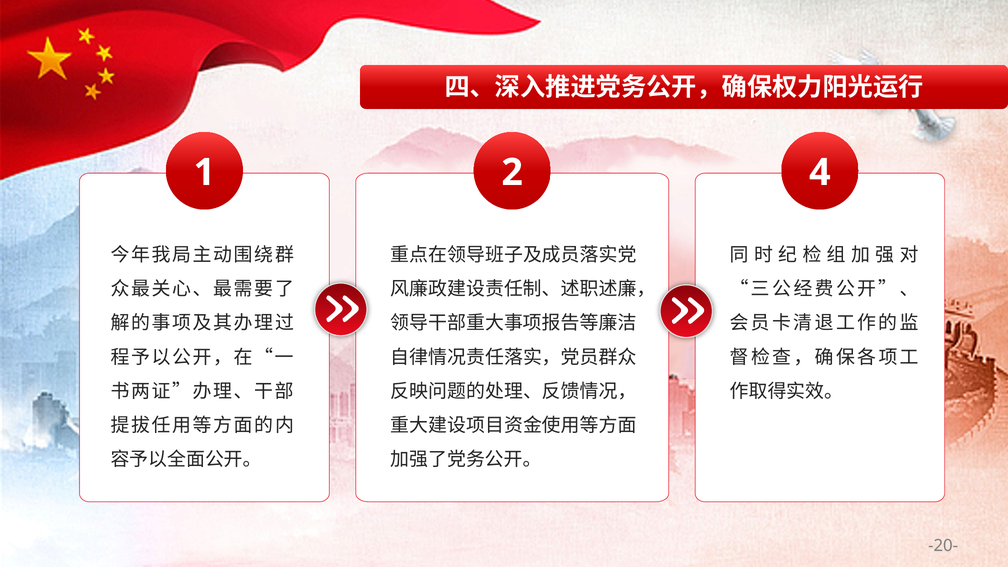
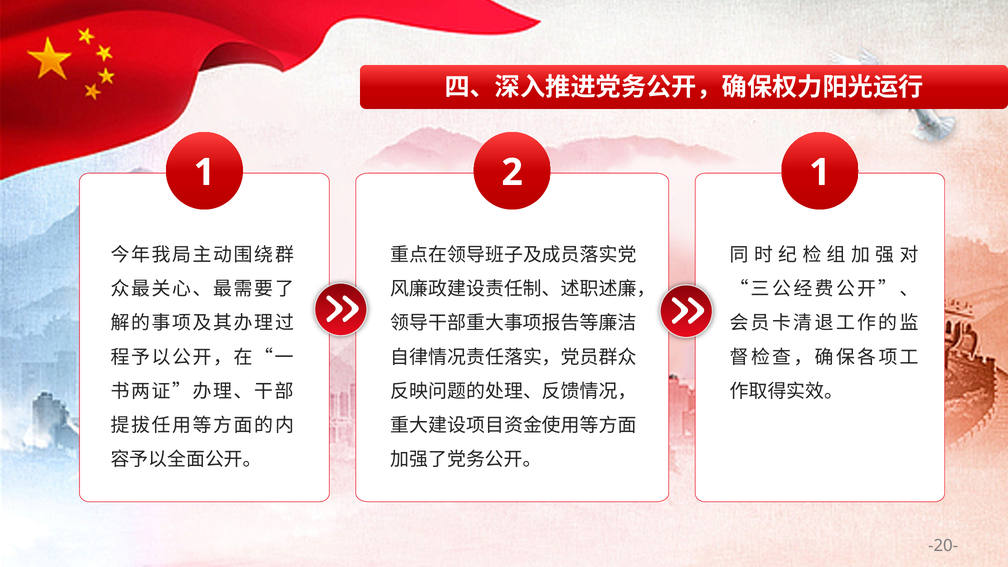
2 4: 4 -> 1 (820, 172)
